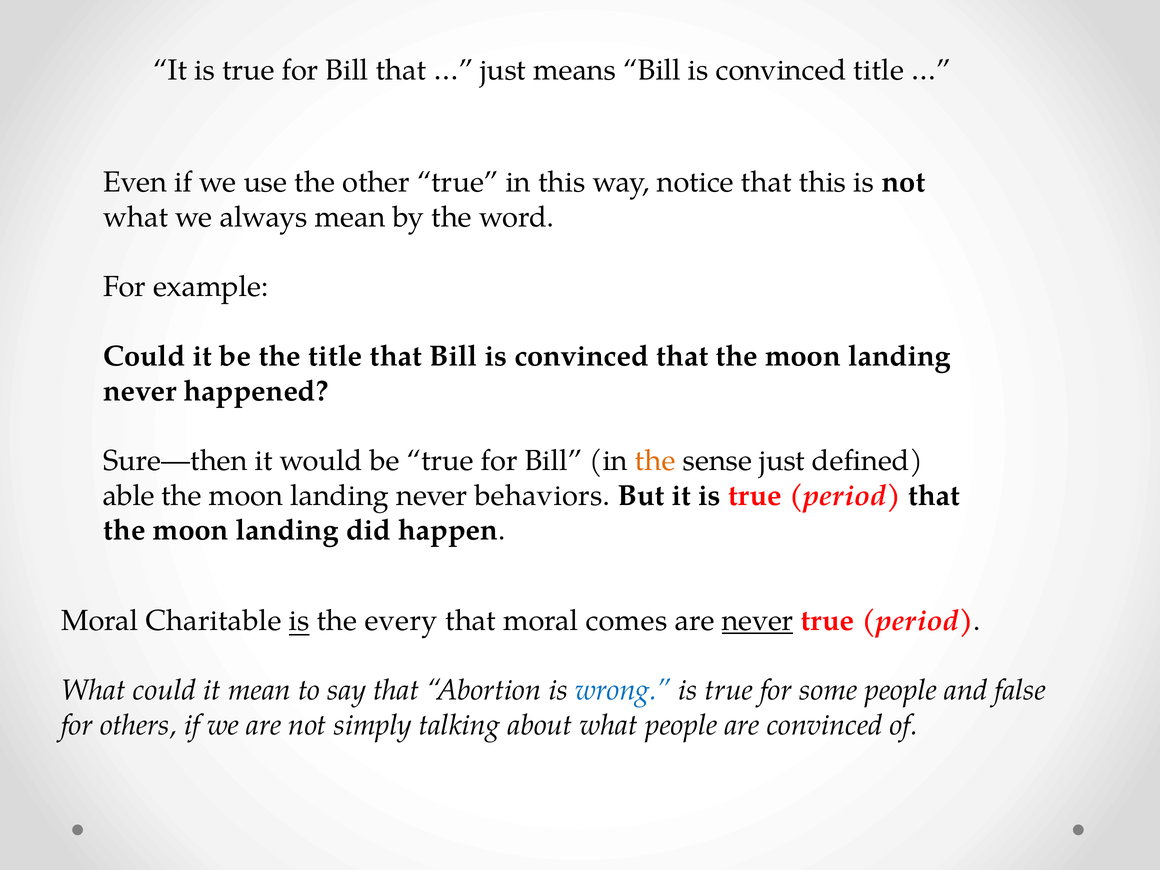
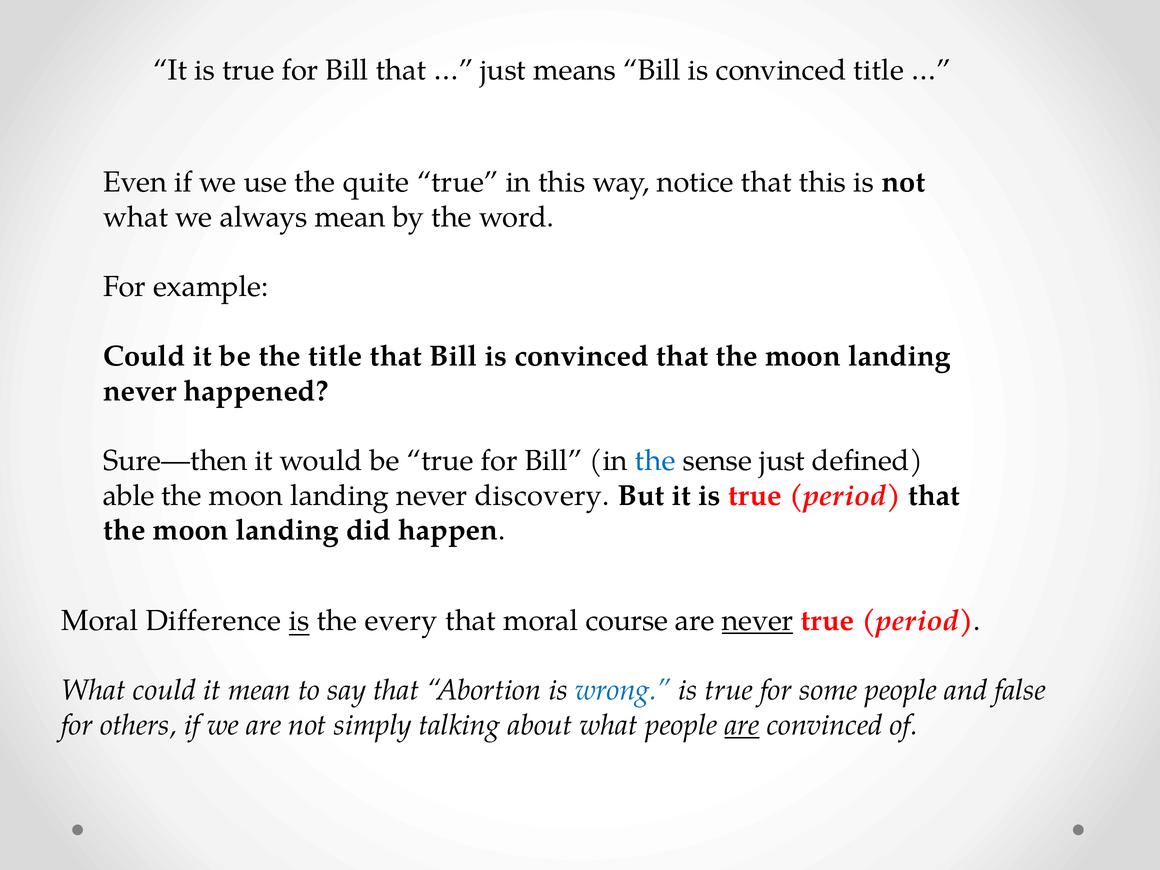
other: other -> quite (376, 182)
the colour: orange -> blue (655, 461)
behaviors: behaviors -> discovery (542, 495)
Charitable: Charitable -> Difference (213, 621)
comes: comes -> course (627, 621)
are underline: none -> present (742, 725)
